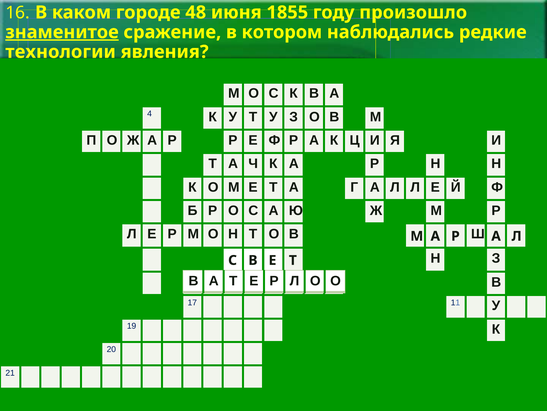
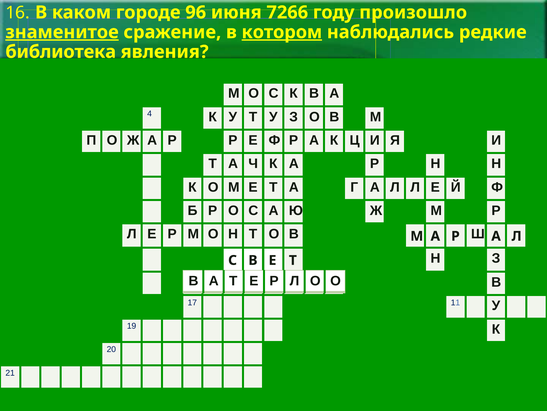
48: 48 -> 96 (196, 12)
1855: 1855 -> 7266 (287, 12)
котором underline: none -> present (282, 32)
технологии: технологии -> библиотека (61, 52)
